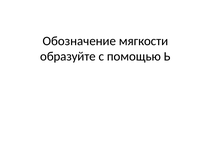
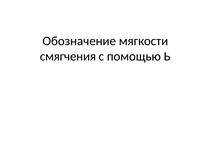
образуйте: образуйте -> смягчения (68, 57)
